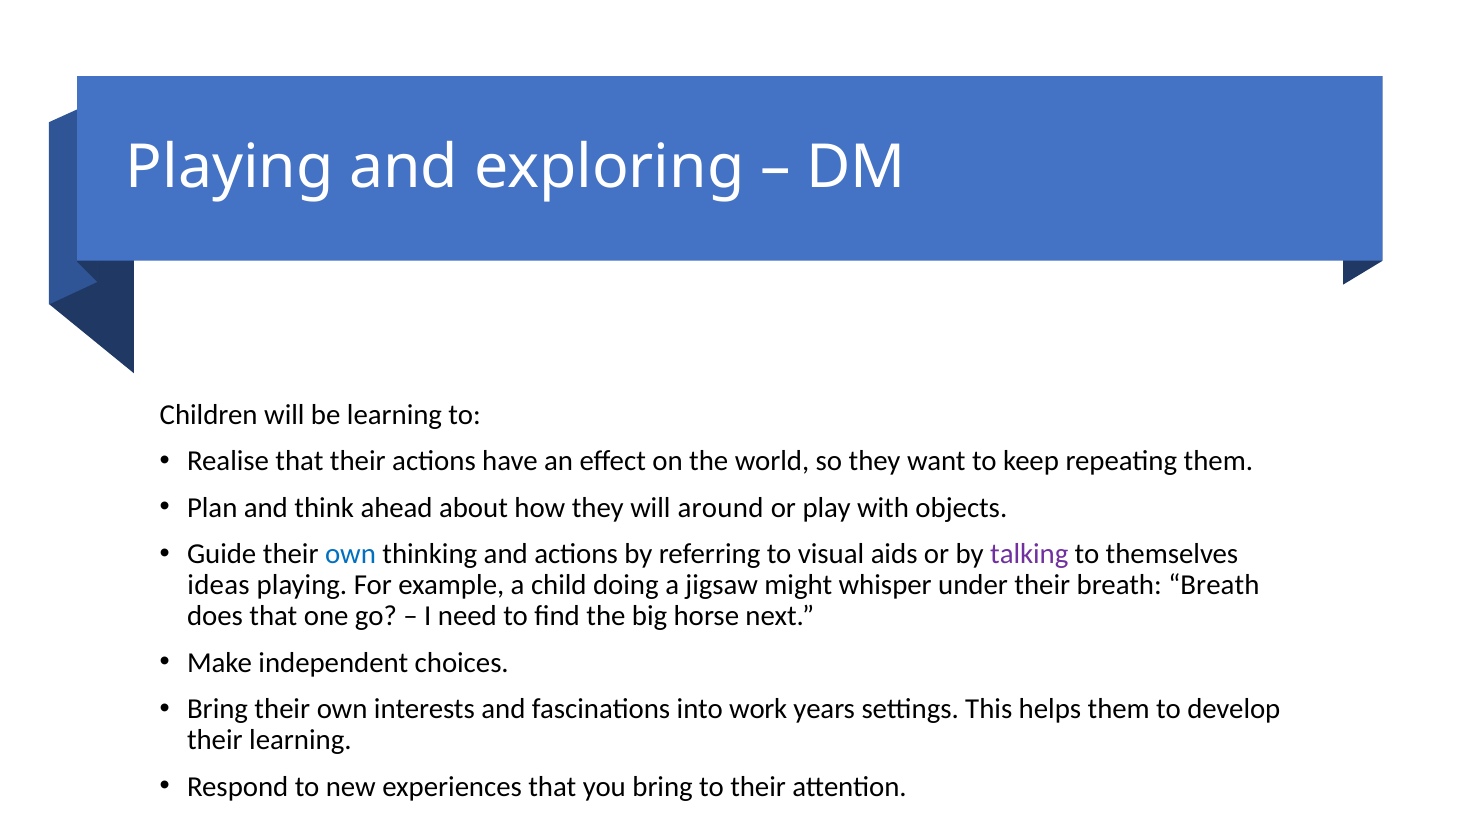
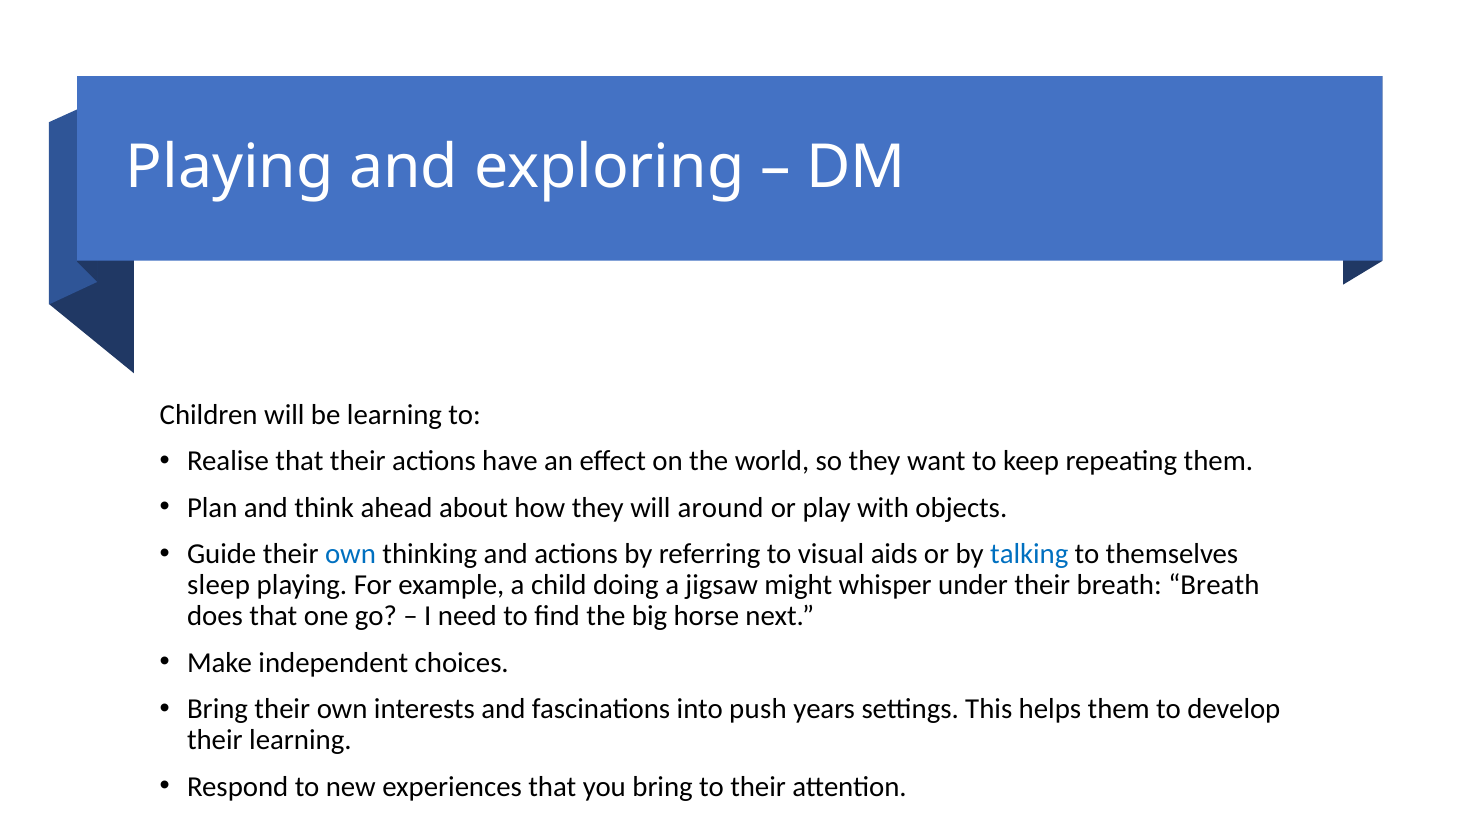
talking colour: purple -> blue (1029, 554)
ideas: ideas -> sleep (219, 585)
work: work -> push (758, 709)
